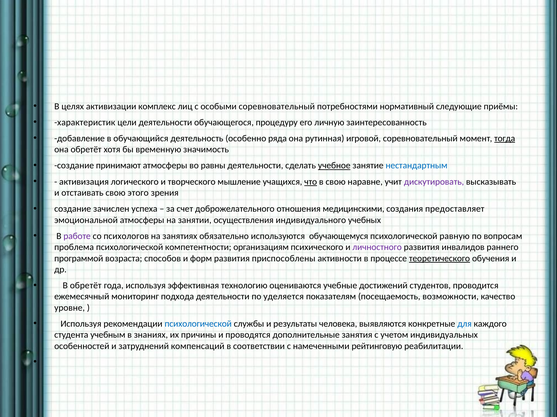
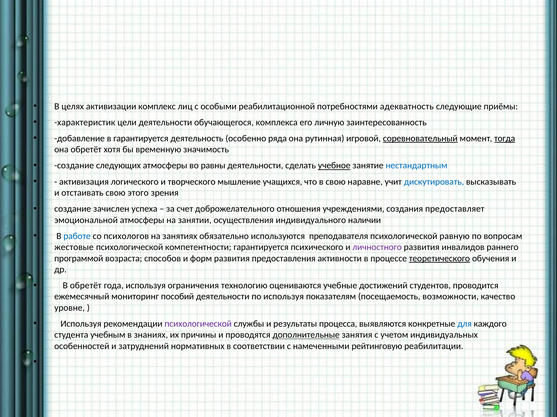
особыми соревновательный: соревновательный -> реабилитационной (277, 106)
нормативный: нормативный -> адекватность (407, 106)
процедуру: процедуру -> комплекса (277, 123)
в обучающийся: обучающийся -> гарантируется (141, 139)
соревновательный underline: none -> present (420, 139)
принимают: принимают -> следующих (118, 166)
что underline: present -> none (311, 182)
дискутировать colour: purple -> blue (434, 182)
медицинскими: медицинскими -> учреждениями (354, 209)
учебных: учебных -> наличии (365, 220)
работе colour: purple -> blue (77, 236)
обучающемуся: обучающемуся -> преподавателя (339, 236)
проблема: проблема -> жестовые (74, 248)
компетентности организациям: организациям -> гарантируется (261, 248)
приспособлены: приспособлены -> предоставления (284, 259)
эффективная: эффективная -> ограничения (193, 286)
подхода: подхода -> пособий (177, 297)
по уделяется: уделяется -> используя (284, 297)
психологической colour: blue -> purple (198, 324)
человека: человека -> процесса (338, 324)
дополнительные underline: none -> present (306, 336)
компенсаций: компенсаций -> нормативных (198, 347)
